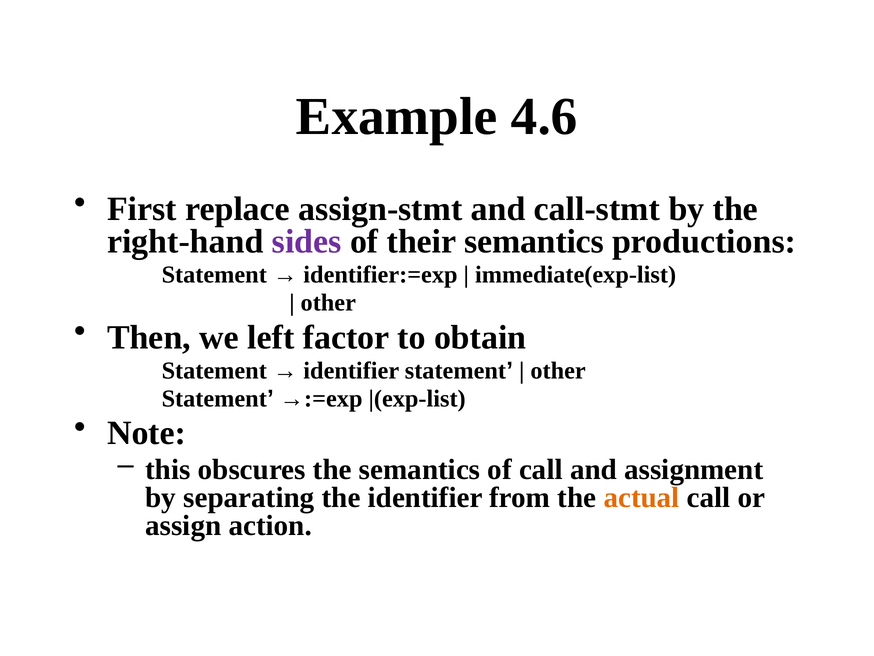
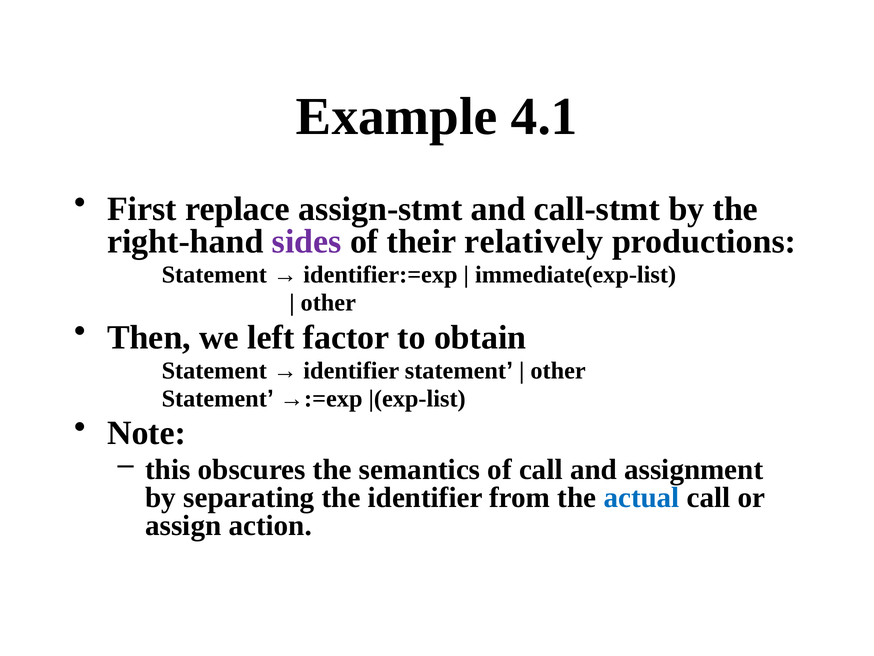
4.6: 4.6 -> 4.1 (544, 117)
their semantics: semantics -> relatively (534, 241)
actual colour: orange -> blue (642, 497)
